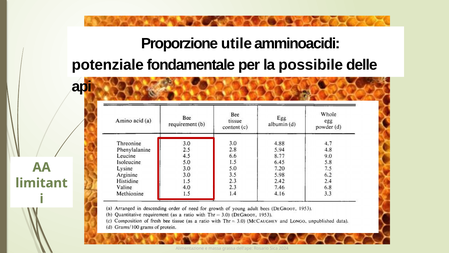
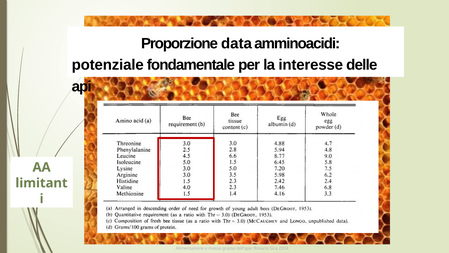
utile: utile -> data (237, 43)
possibile: possibile -> interesse (311, 65)
